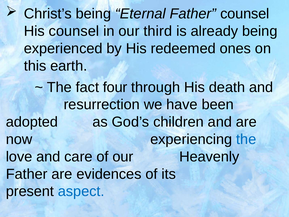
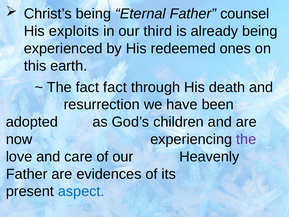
His counsel: counsel -> exploits (74, 31)
fact four: four -> fact (115, 87)
the colour: blue -> purple (246, 139)
